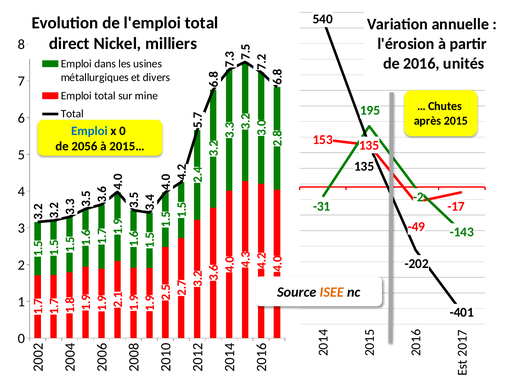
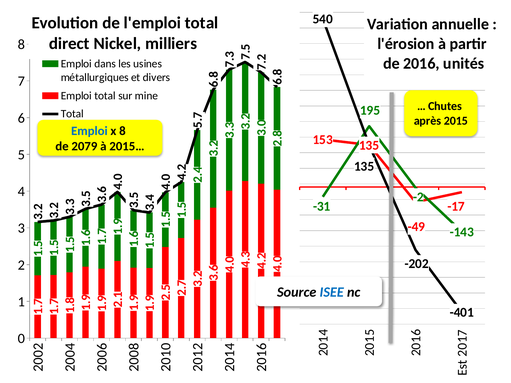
x 0: 0 -> 8 (122, 131)
2056: 2056 -> 2079 (84, 146)
ISEE colour: orange -> blue (332, 292)
